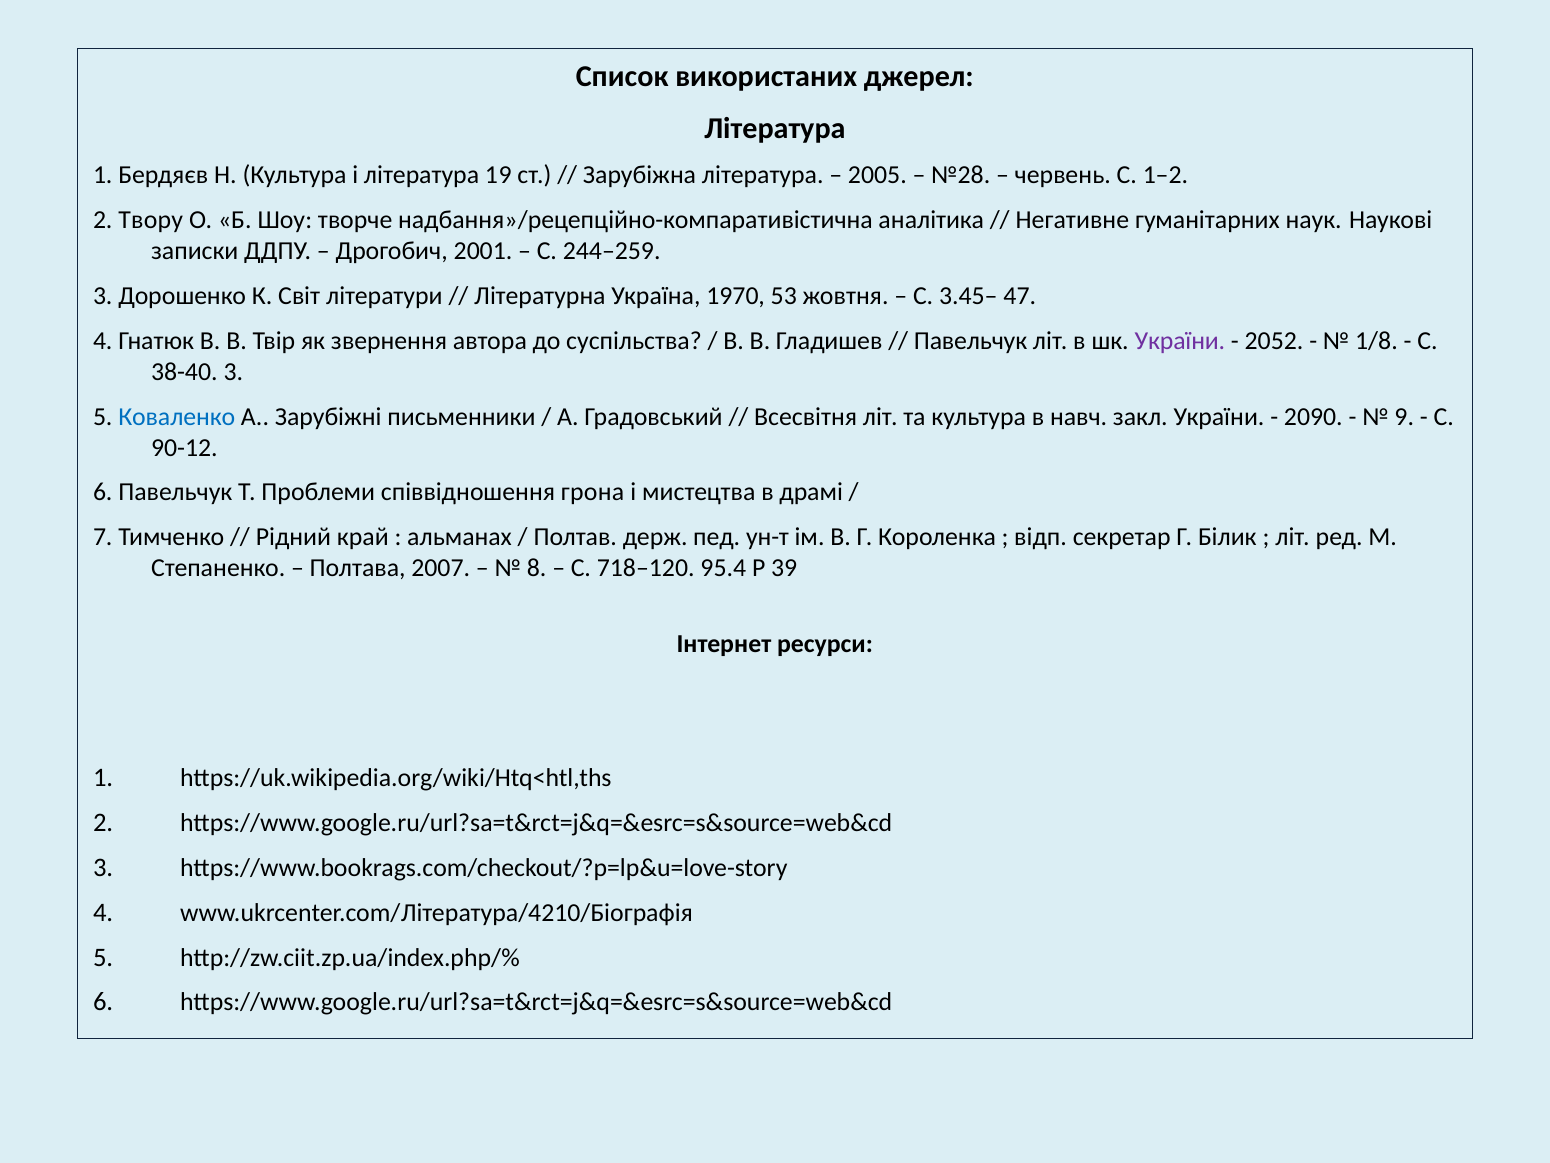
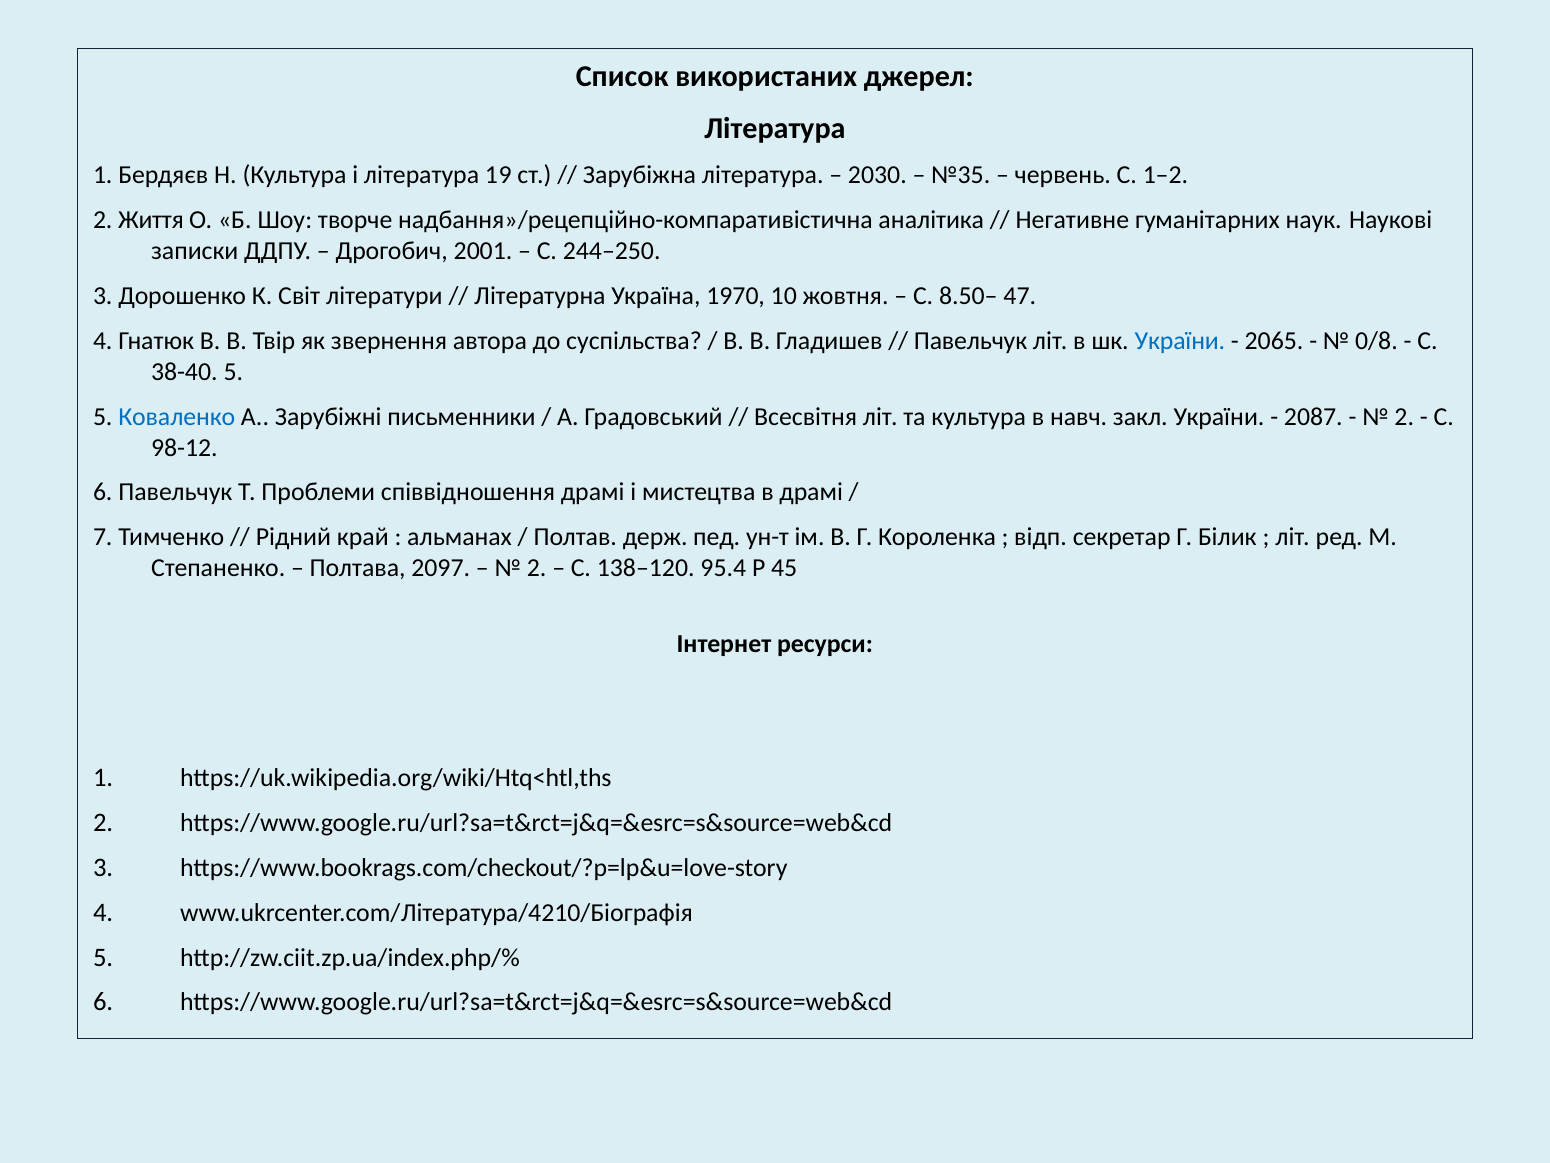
2005: 2005 -> 2030 (877, 175)
№28: №28 -> №35 (961, 175)
Твору: Твору -> Життя (151, 220)
244–259: 244–259 -> 244–250 (612, 251)
53: 53 -> 10 (784, 296)
3.45–: 3.45– -> 8.50– (968, 296)
України colour: purple -> blue (1180, 341)
2052: 2052 -> 2065 (1274, 341)
1/8: 1/8 -> 0/8 (1376, 341)
38-40 3: 3 -> 5 (233, 372)
2090: 2090 -> 2087 (1313, 416)
9: 9 -> 2 (1404, 416)
90-12: 90-12 -> 98-12 (184, 447)
співвідношення грона: грона -> драмі (593, 492)
2007: 2007 -> 2097 (441, 568)
8: 8 -> 2 (537, 568)
718–120: 718–120 -> 138–120 (646, 568)
39: 39 -> 45 (784, 568)
